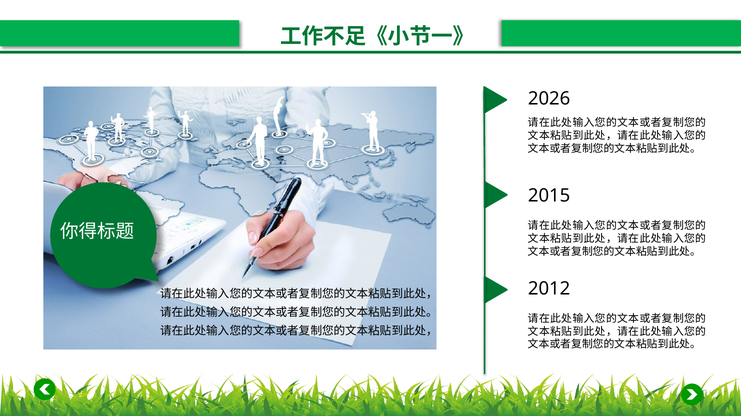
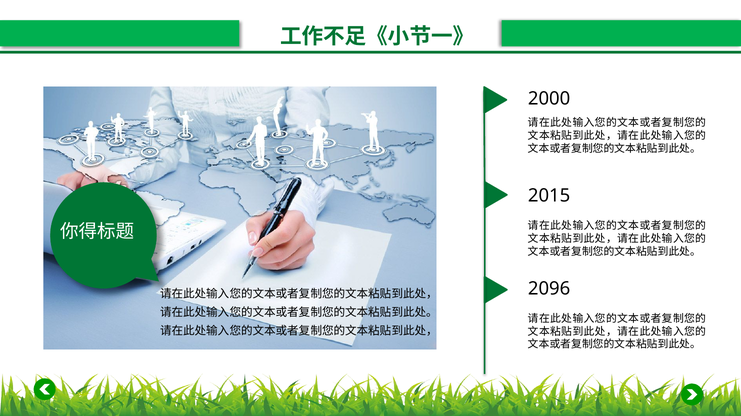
2026: 2026 -> 2000 (549, 99)
2012: 2012 -> 2096 (549, 289)
